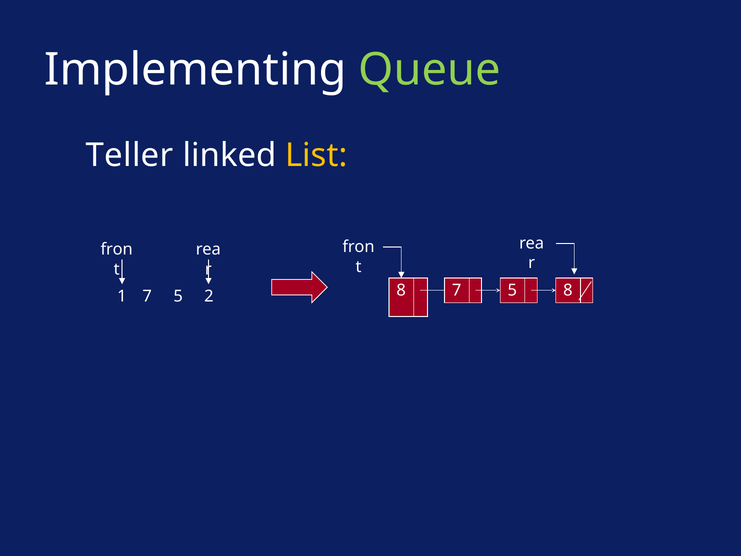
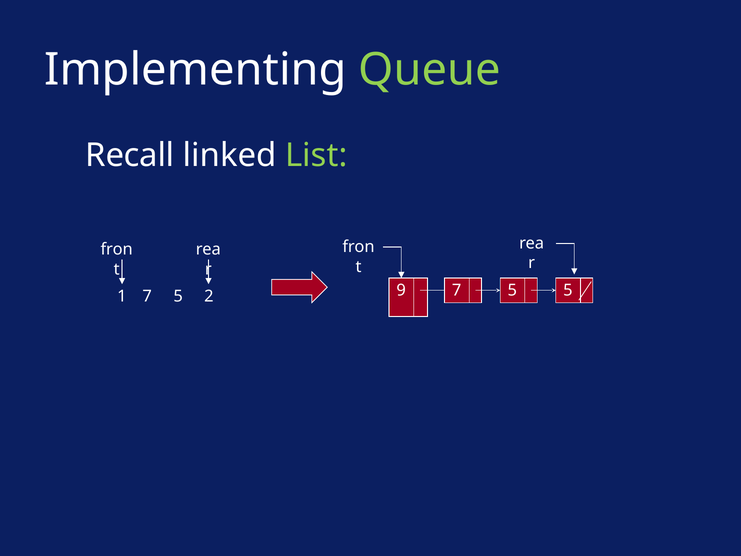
Teller: Teller -> Recall (130, 155)
List colour: yellow -> light green (316, 155)
1 8: 8 -> 9 (401, 290)
5 8: 8 -> 5 (568, 290)
